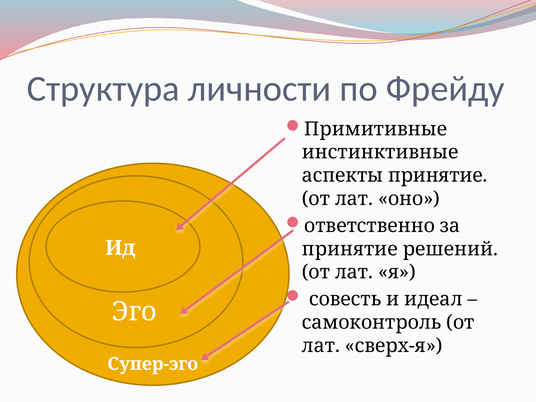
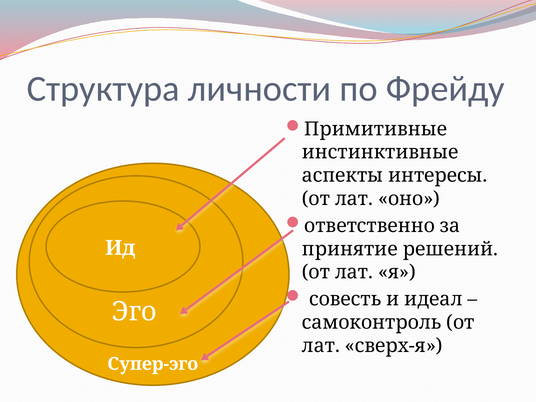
аспекты принятие: принятие -> интересы (438, 175)
